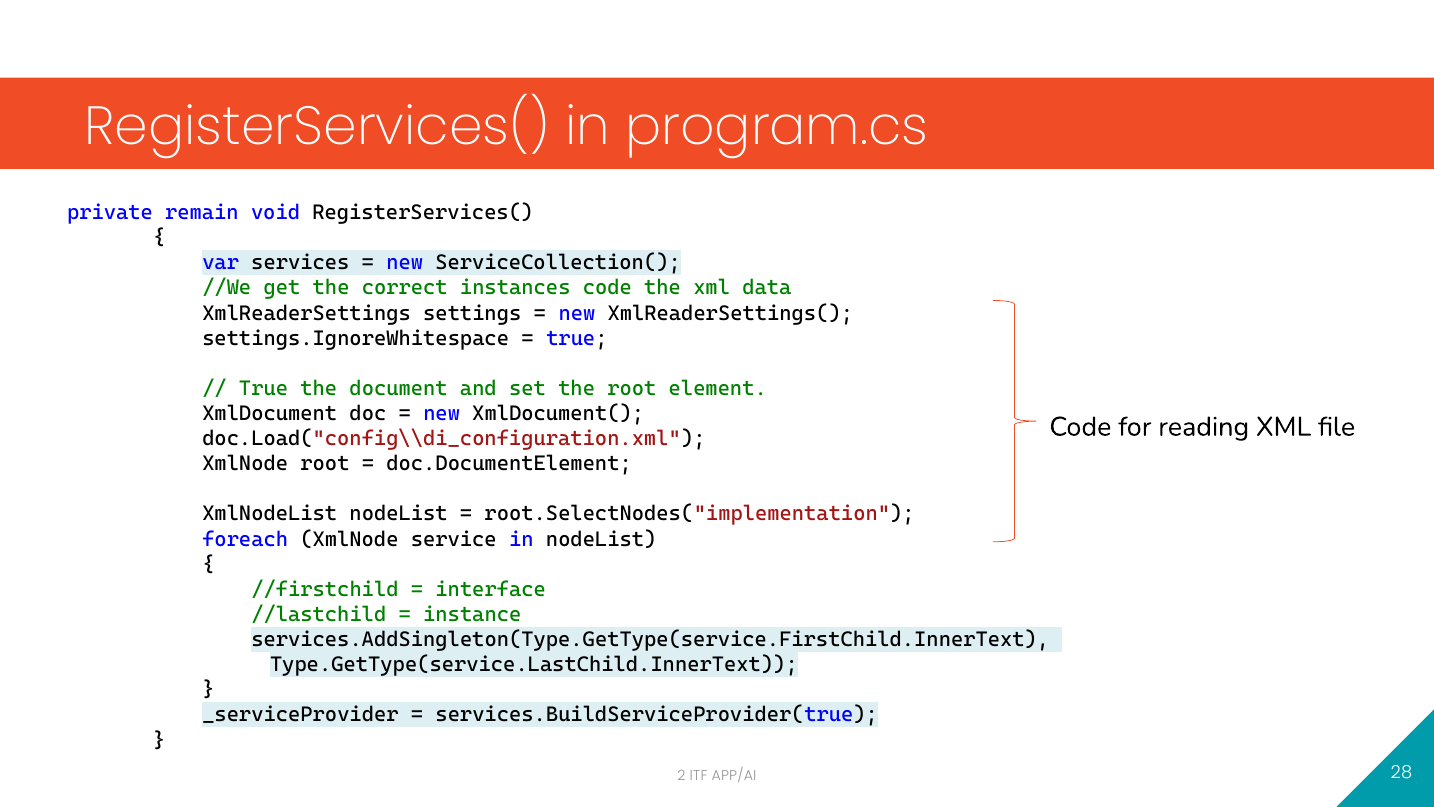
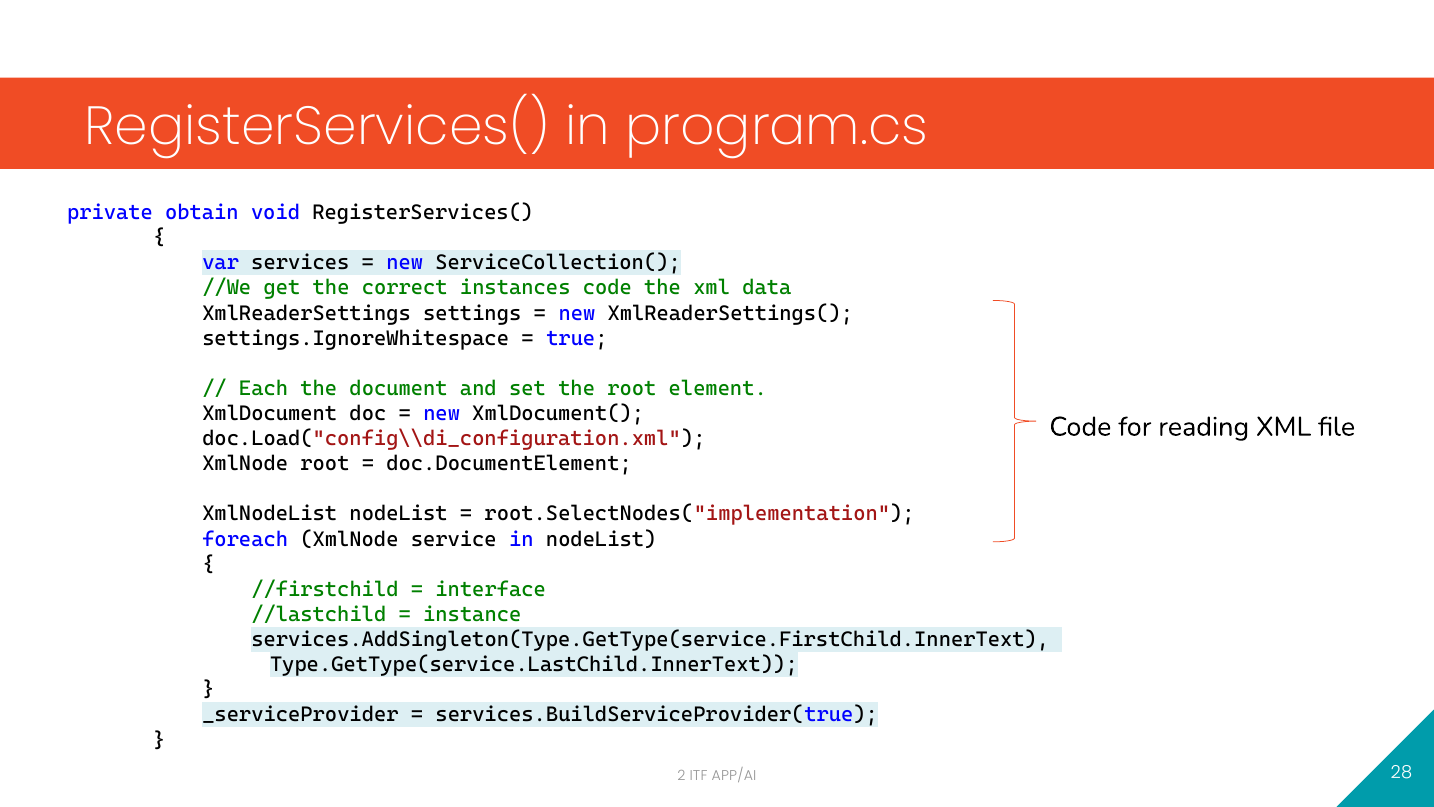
remain: remain -> obtain (202, 213)
True: True -> Each (264, 388)
